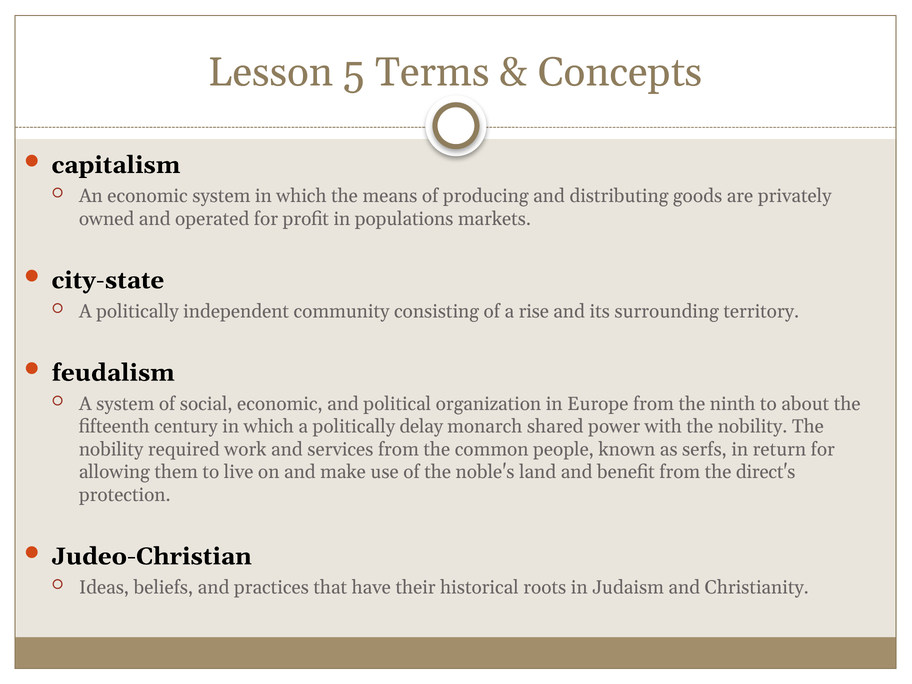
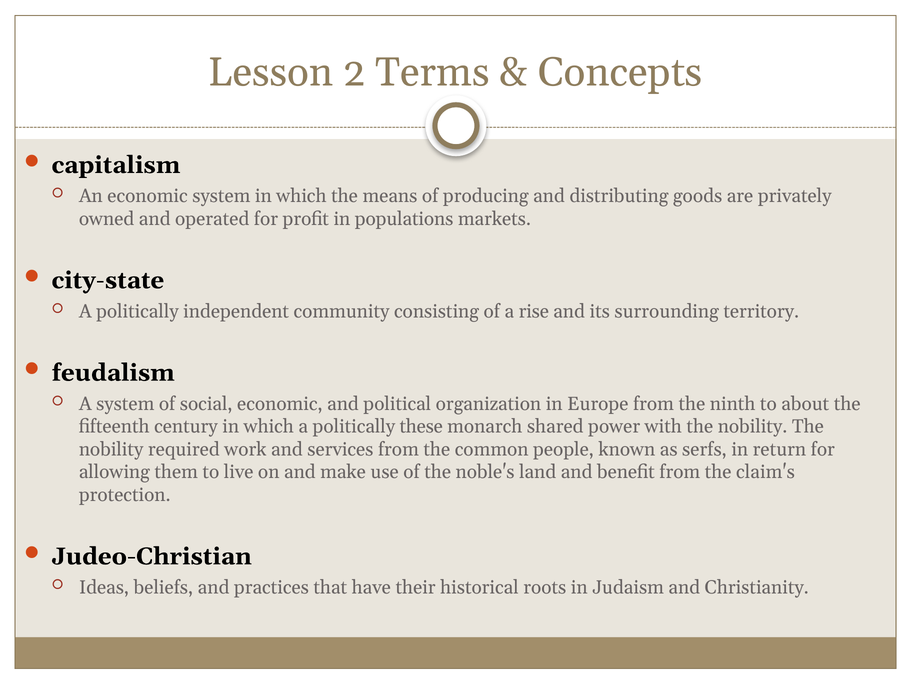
5: 5 -> 2 (354, 72)
delay: delay -> these (421, 427)
direct's: direct's -> claim's (765, 472)
